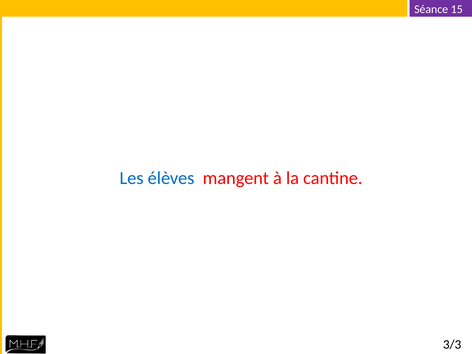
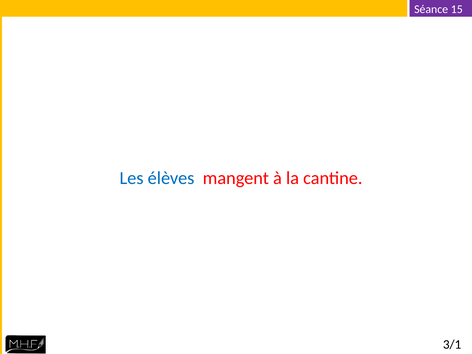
3/3: 3/3 -> 3/1 (452, 344)
